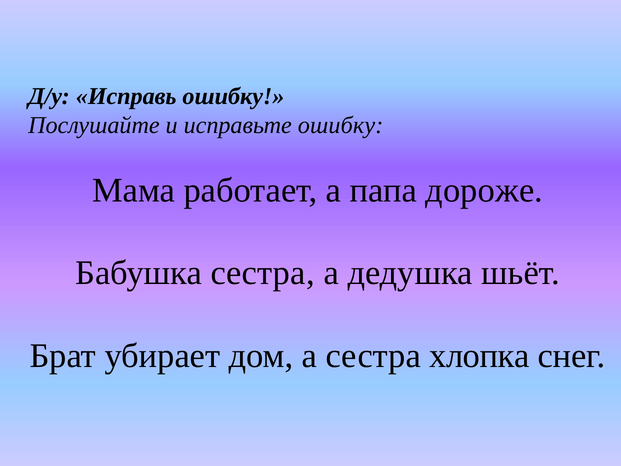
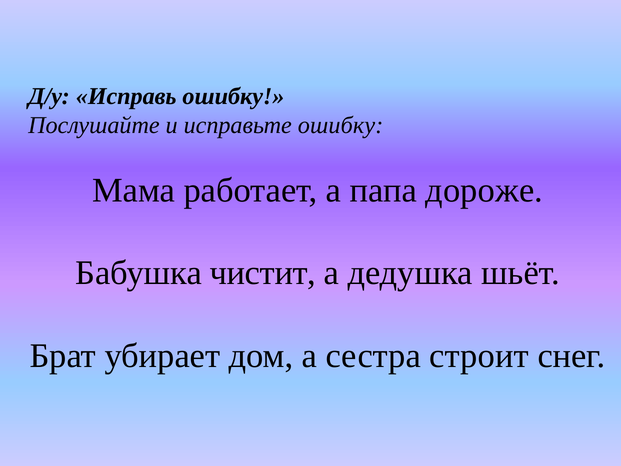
Бабушка сестра: сестра -> чистит (263, 273)
хлопка: хлопка -> строит (479, 356)
